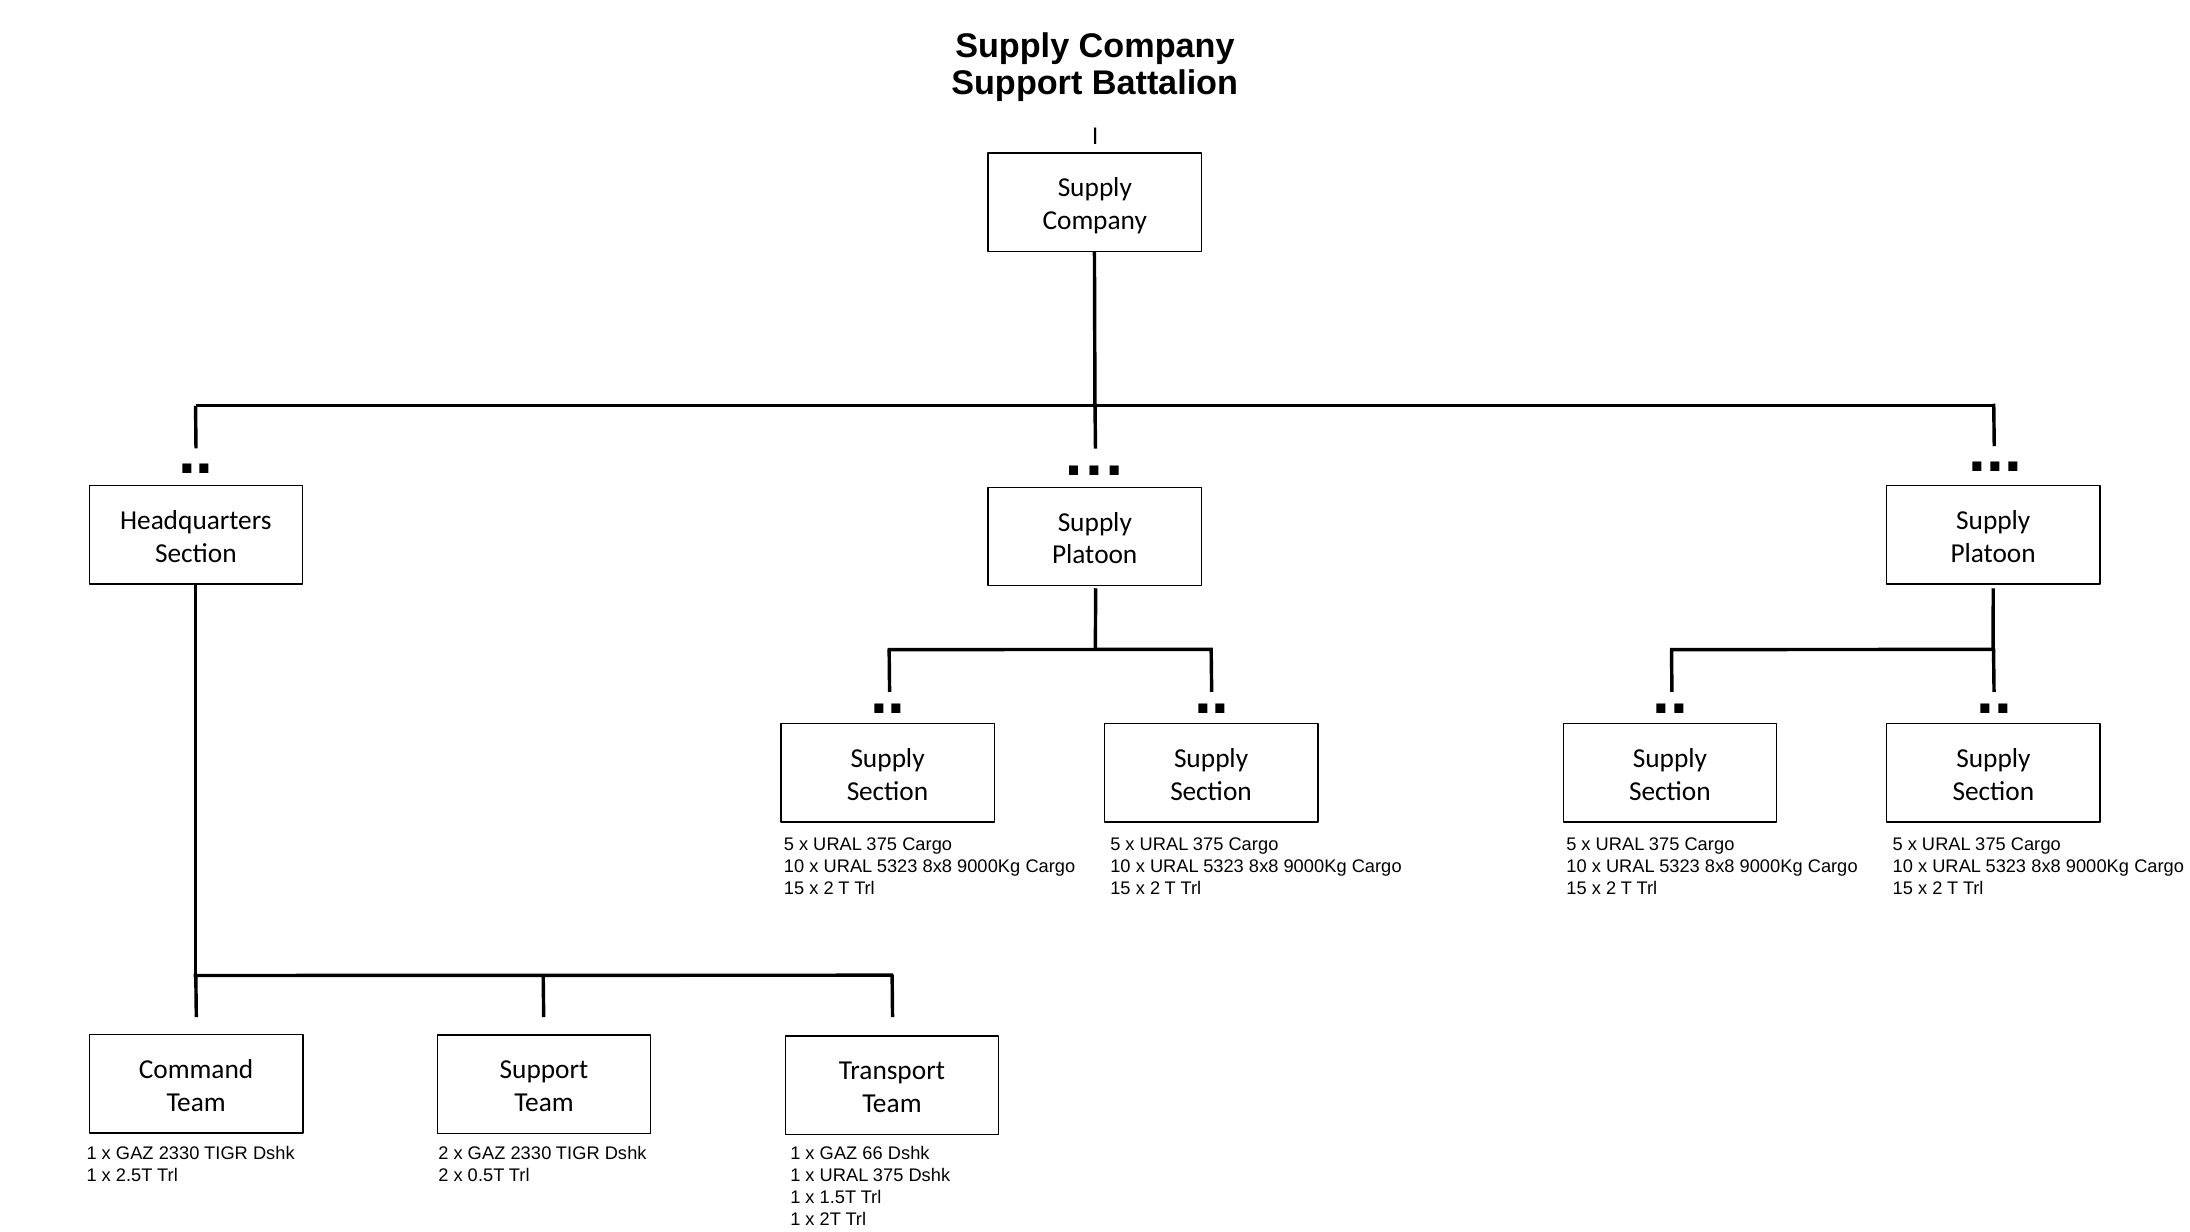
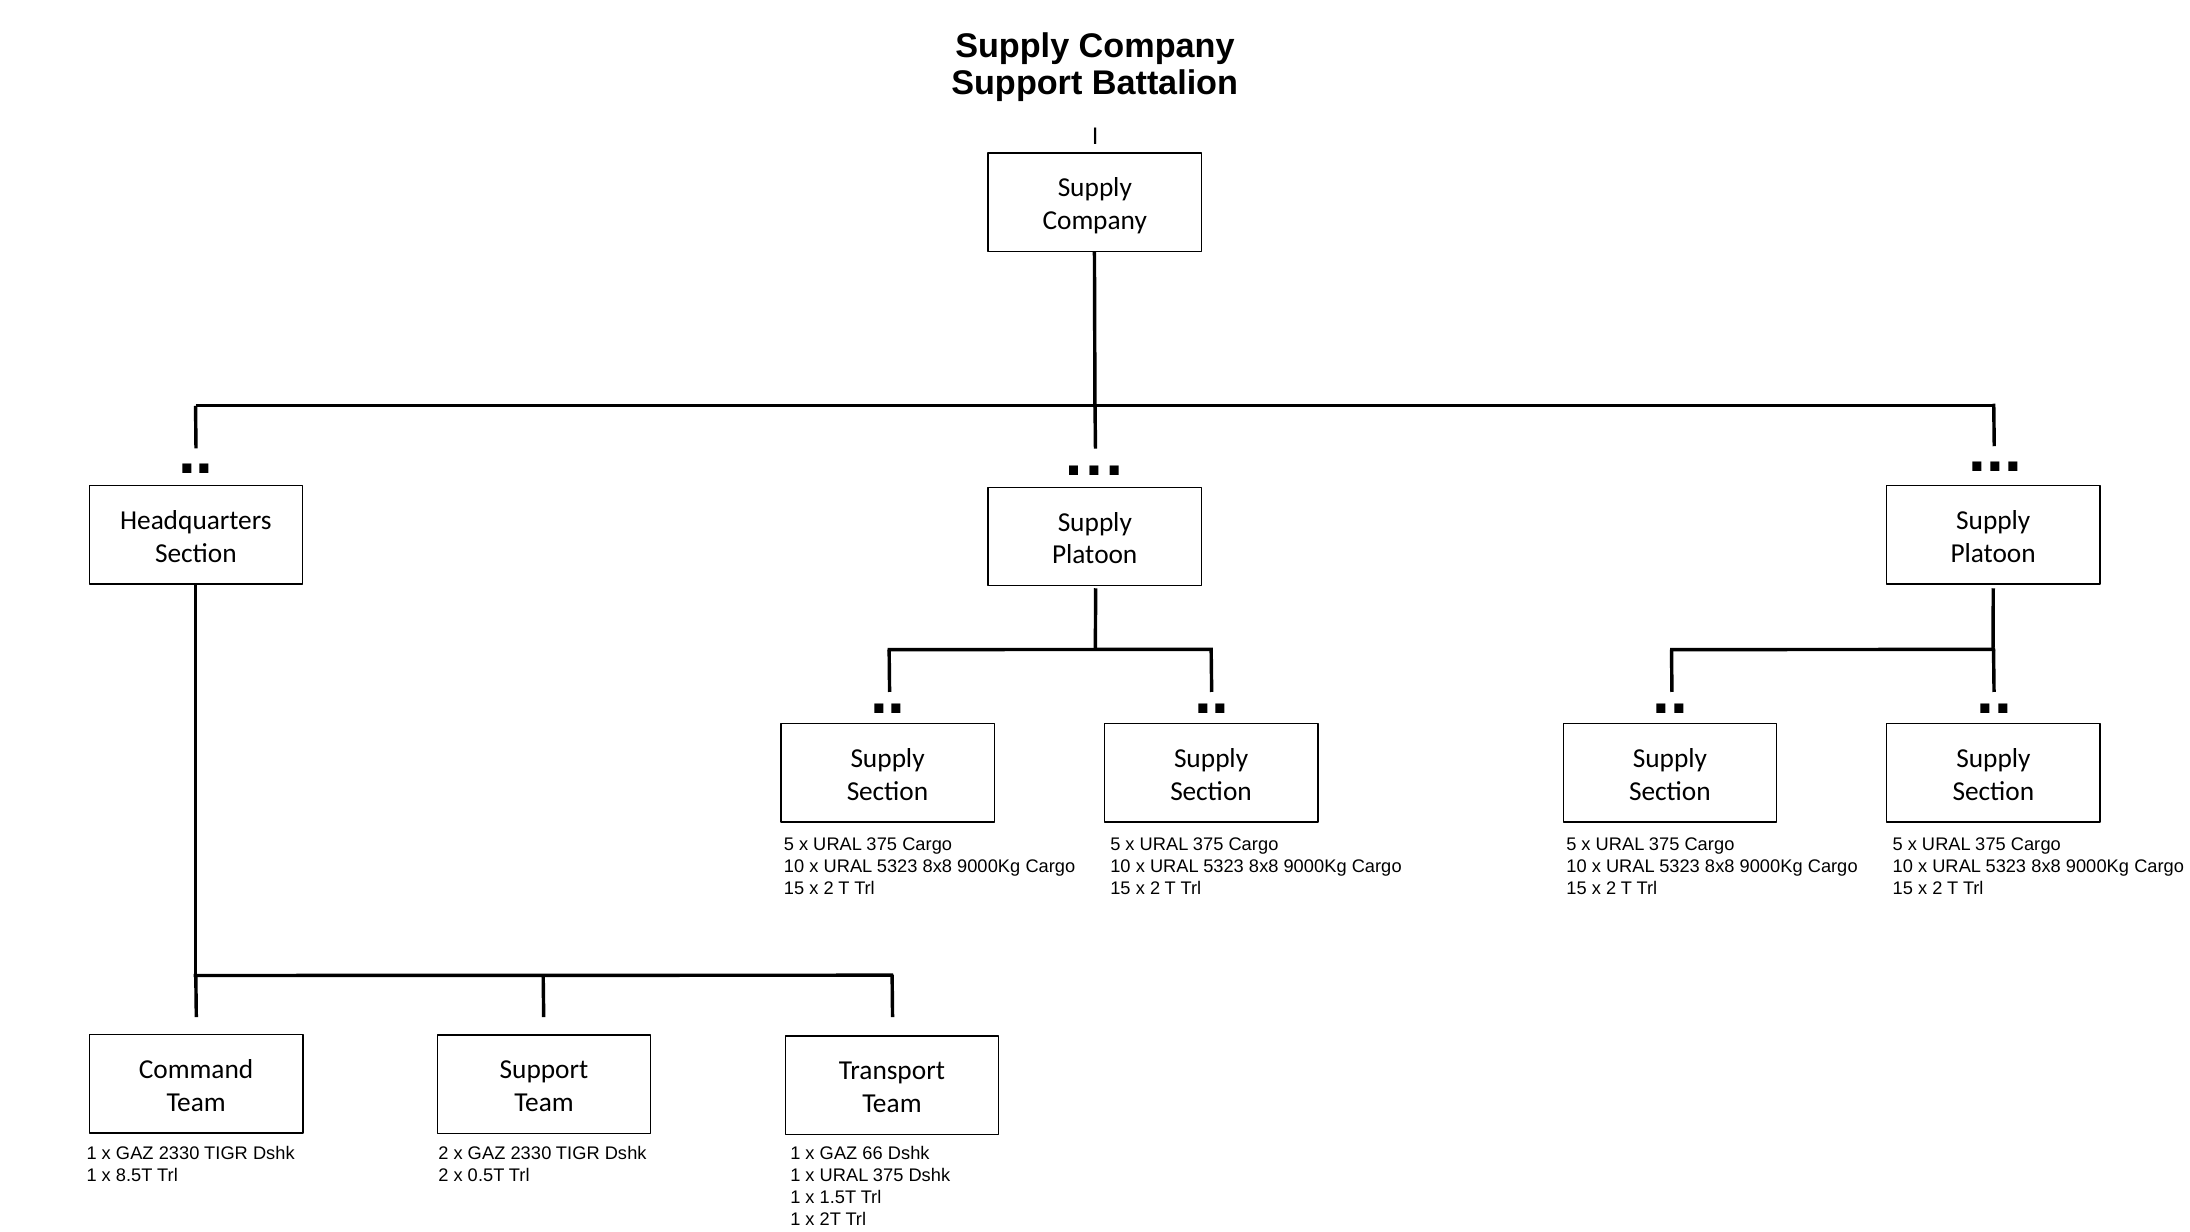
2.5T: 2.5T -> 8.5T (134, 1175)
